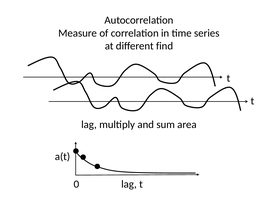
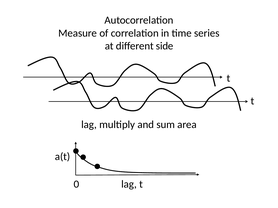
find: find -> side (165, 46)
